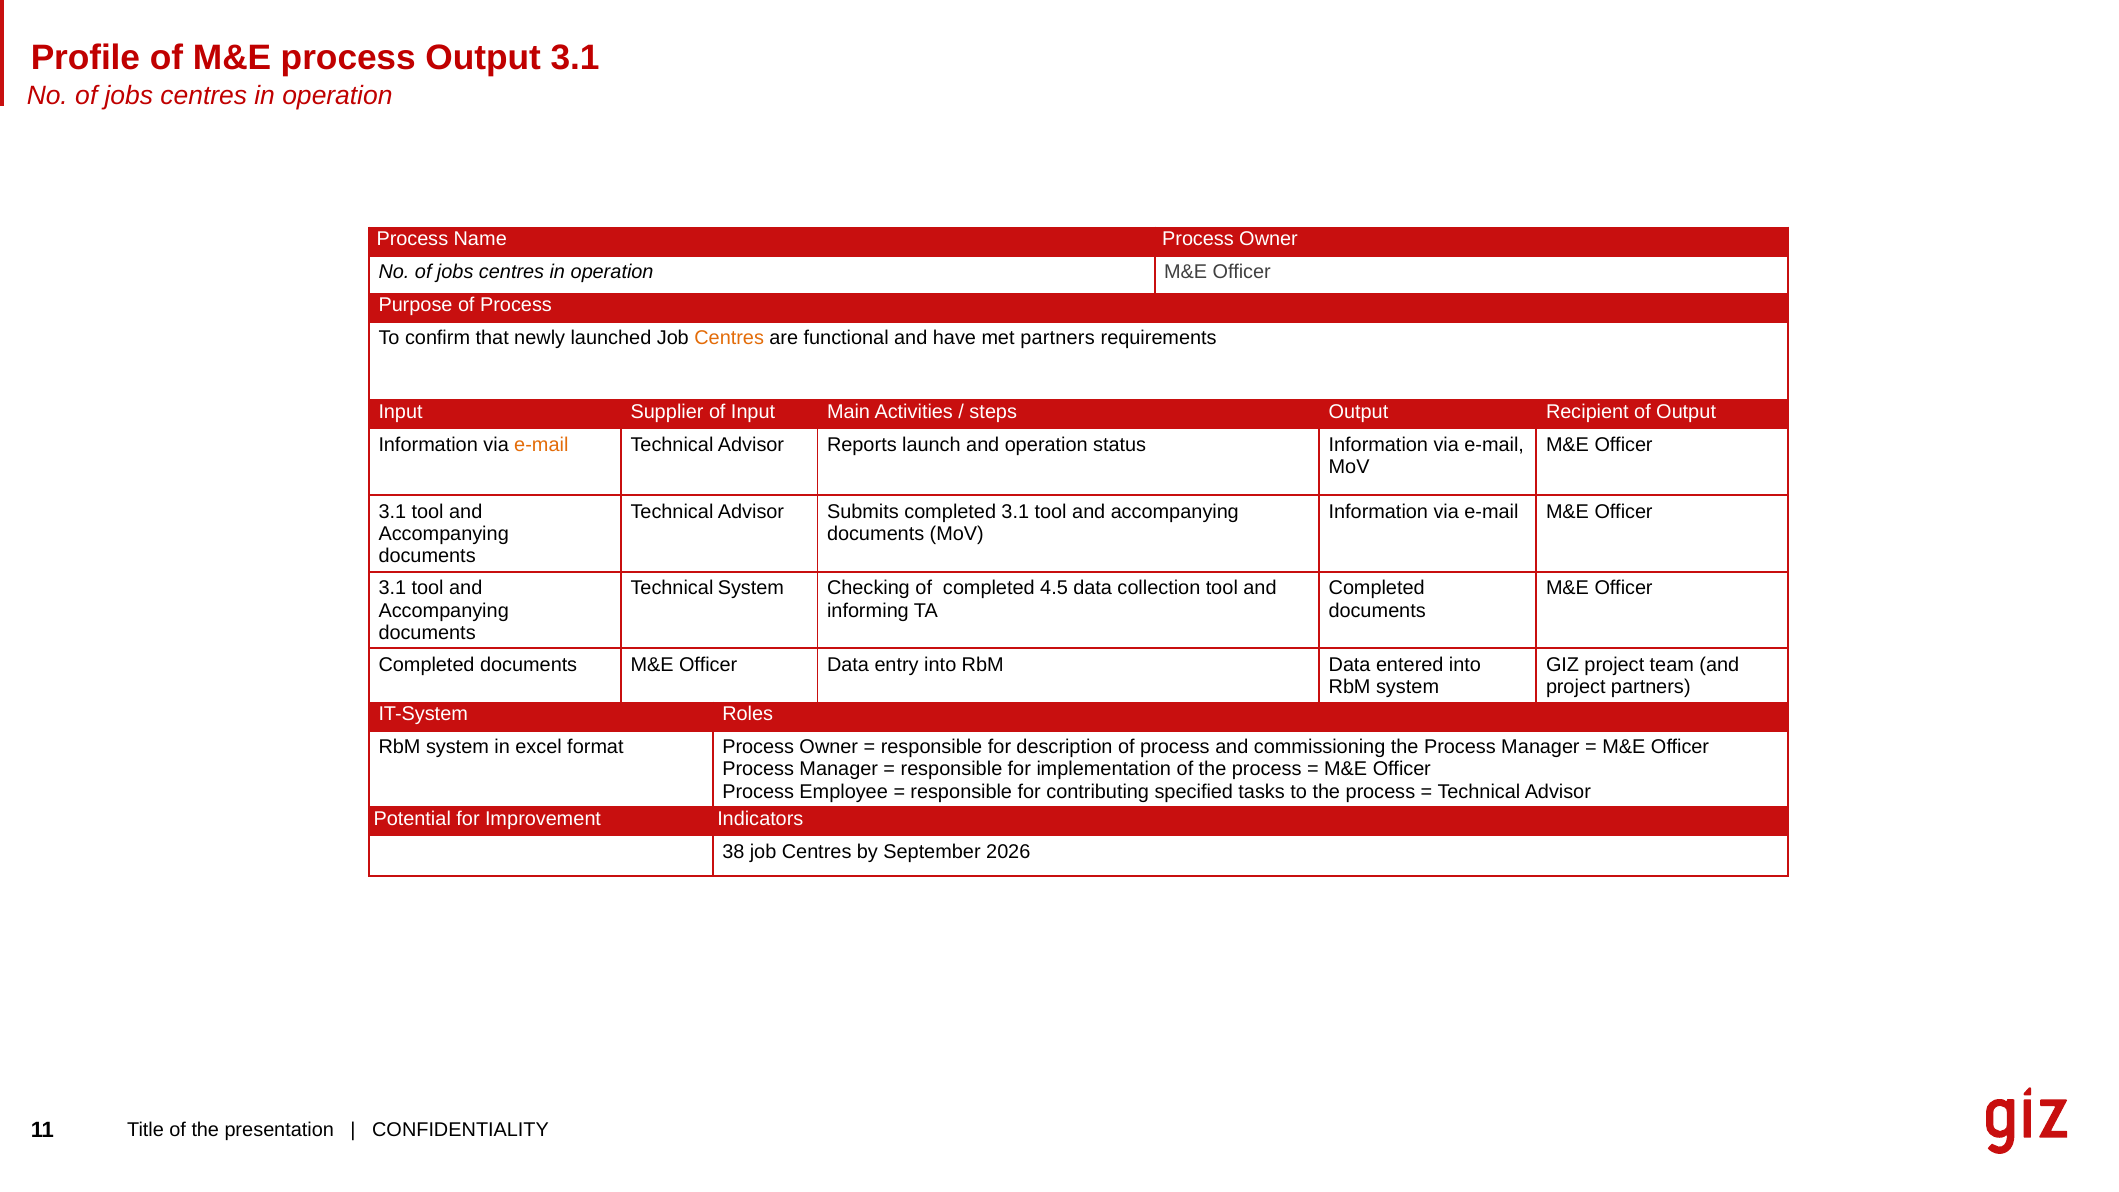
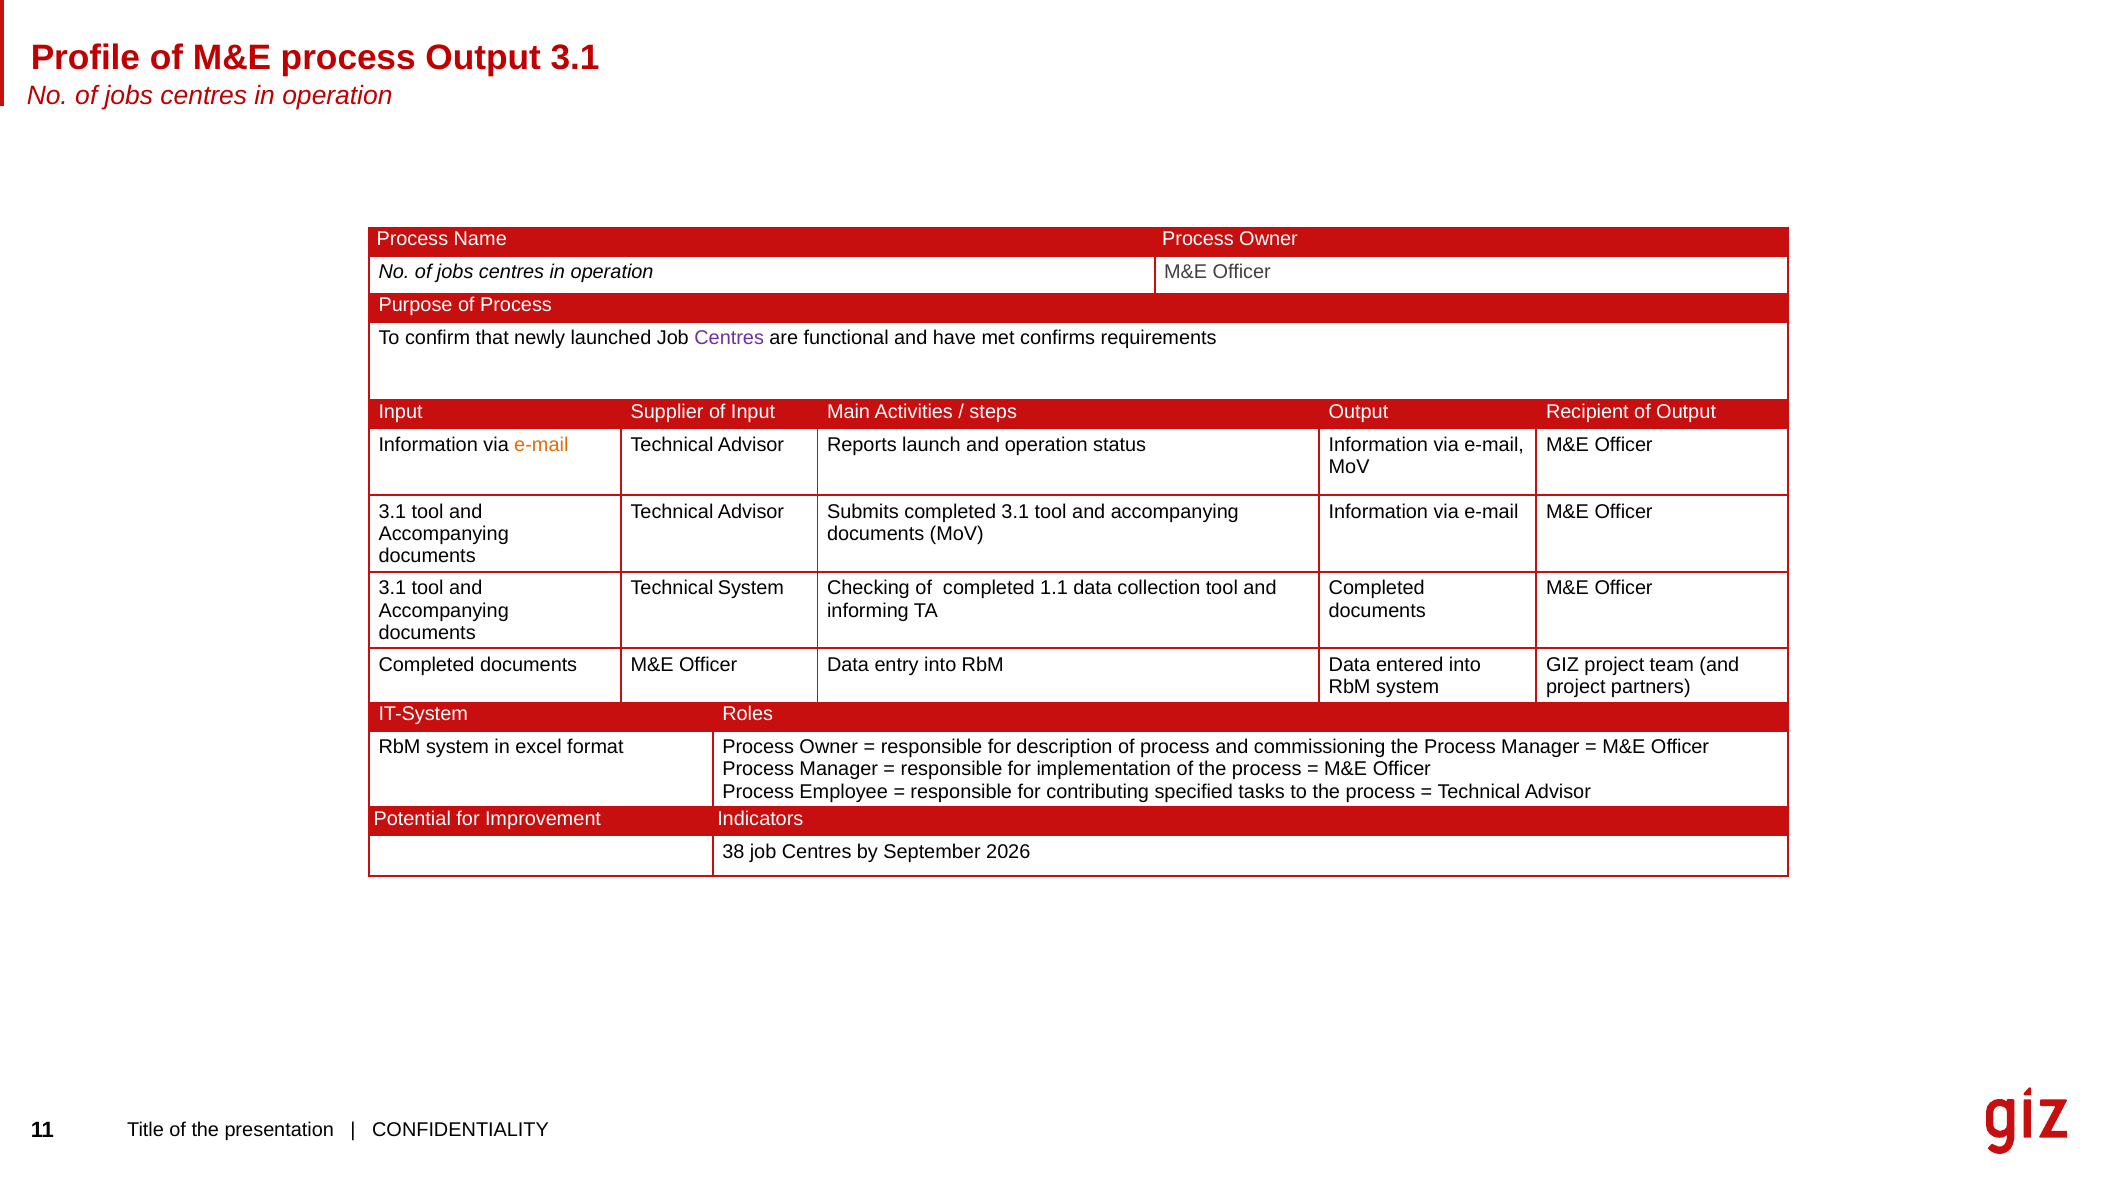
Centres colour: orange -> purple (729, 338)
met partners: partners -> confirms (1058, 338)
4.5: 4.5 -> 1.1 (1054, 588)
